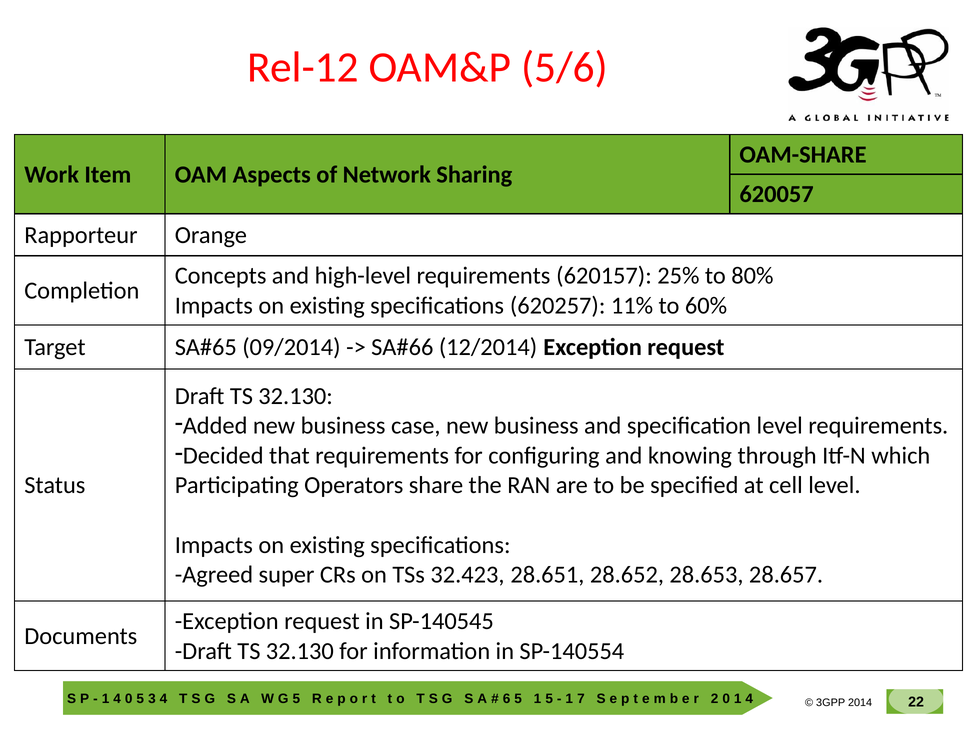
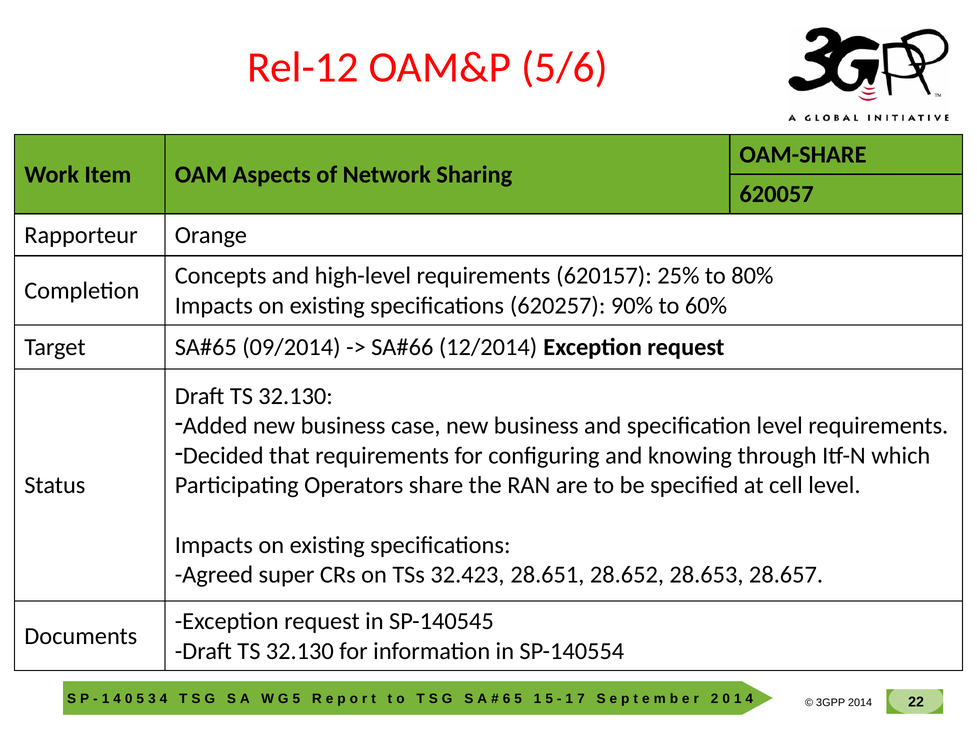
11%: 11% -> 90% (632, 306)
